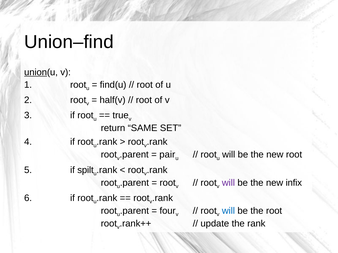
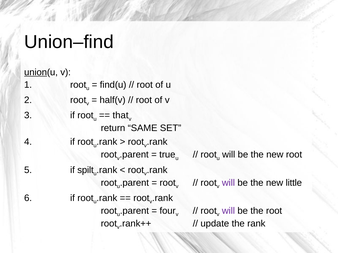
true: true -> that (121, 116)
pair: pair -> true (167, 155)
infix: infix -> little (294, 183)
will colour: blue -> purple (228, 211)
